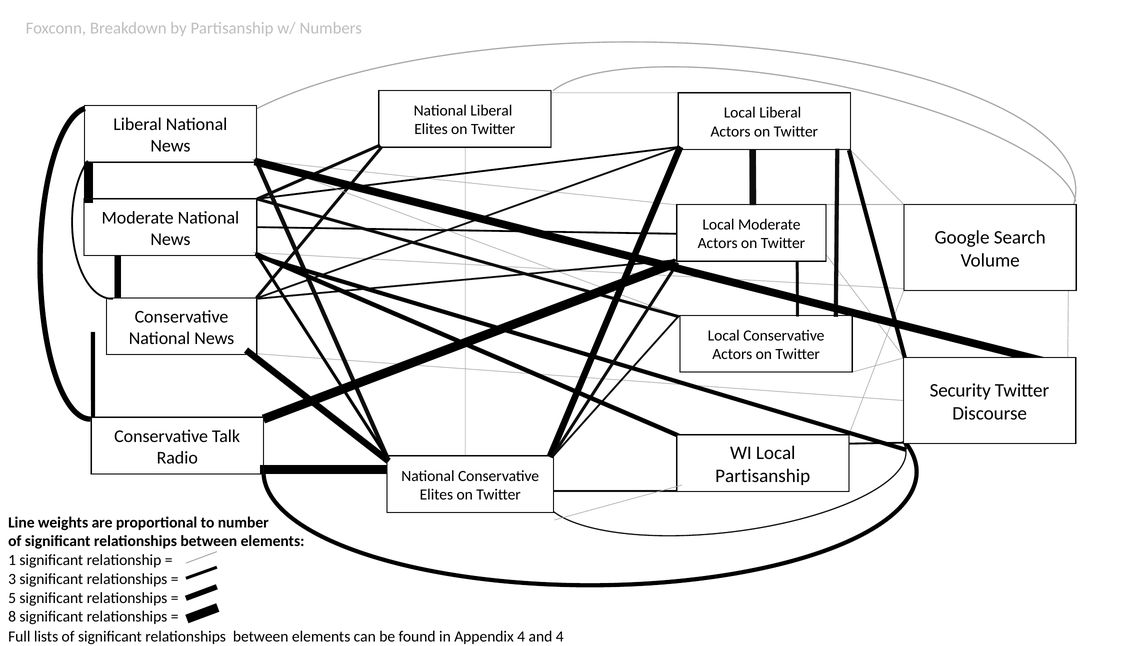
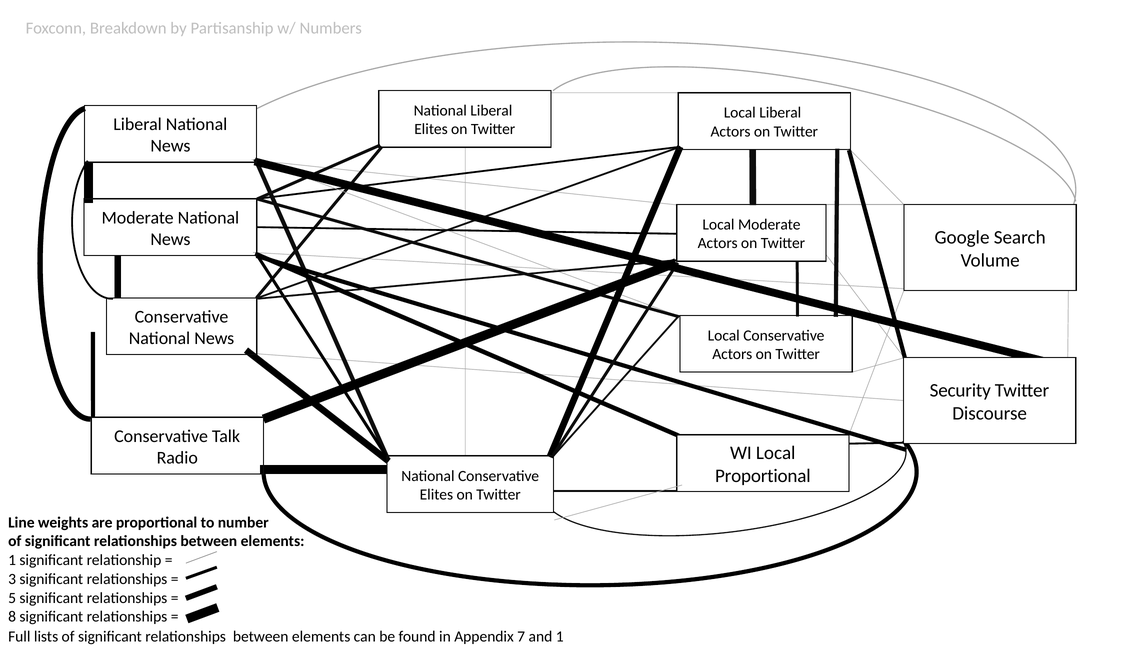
Partisanship: Partisanship -> Proportional (763, 476)
Appendix 4: 4 -> 7 (521, 636)
and 4: 4 -> 1 (560, 636)
